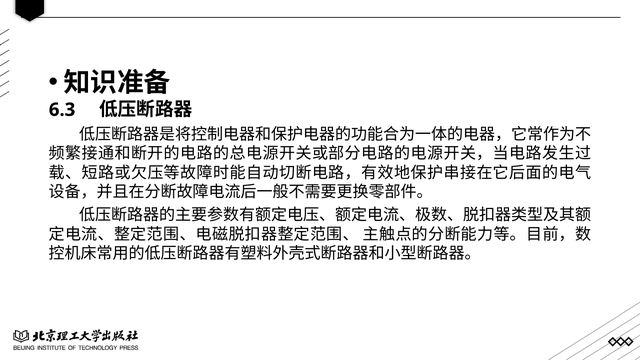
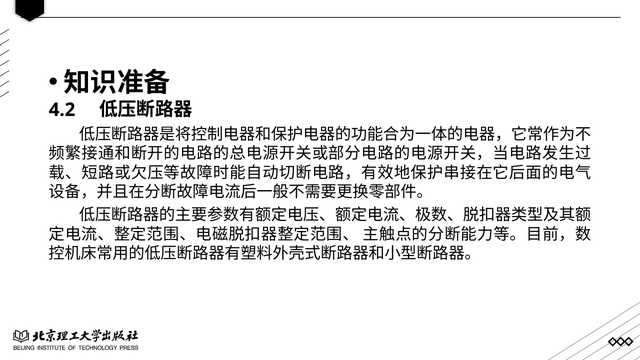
6.3: 6.3 -> 4.2 (62, 110)
